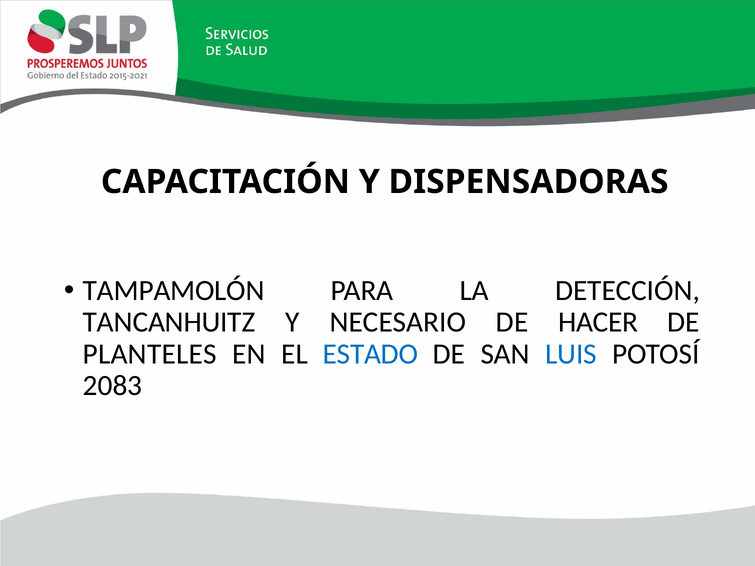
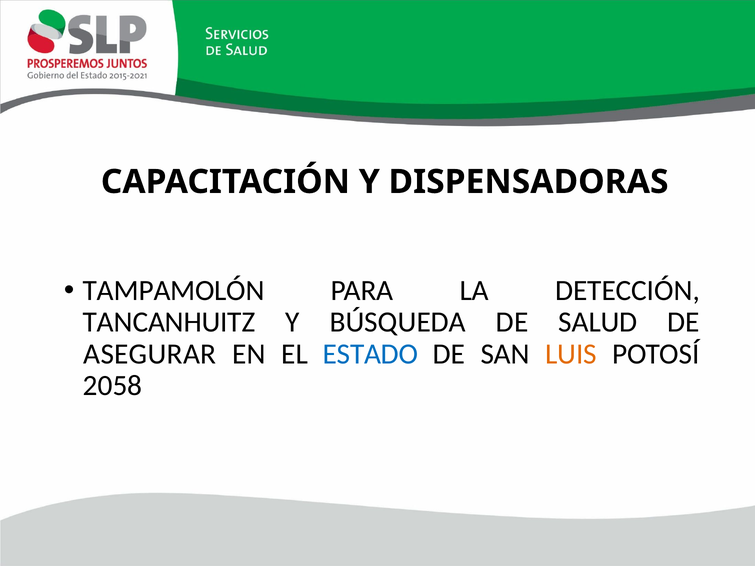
NECESARIO: NECESARIO -> BÚSQUEDA (398, 322)
HACER: HACER -> SALUD (598, 322)
PLANTELES: PLANTELES -> ASEGURAR (150, 354)
LUIS colour: blue -> orange (571, 354)
2083: 2083 -> 2058 (113, 386)
